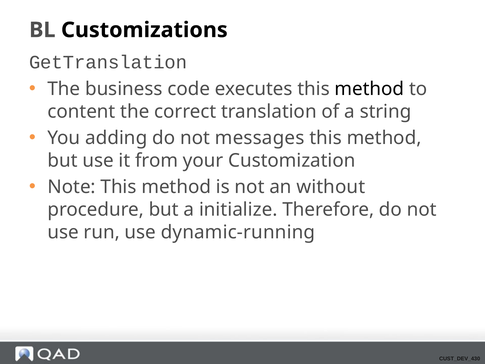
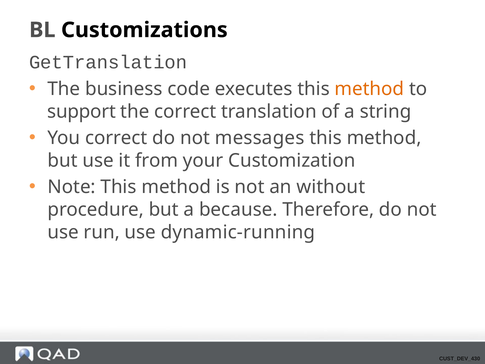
method colour: black -> orange (369, 89)
content: content -> support (82, 111)
You adding: adding -> correct (116, 138)
initialize: initialize -> because (238, 210)
